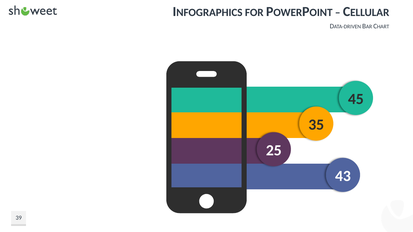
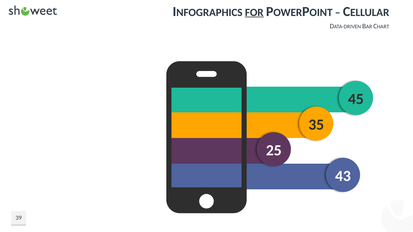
FOR underline: none -> present (254, 12)
